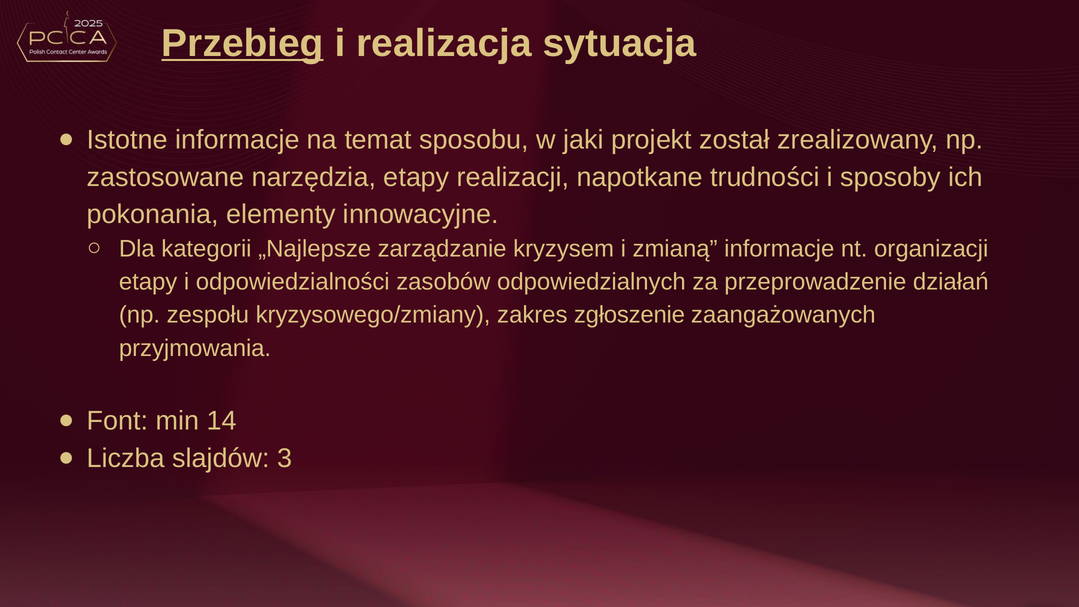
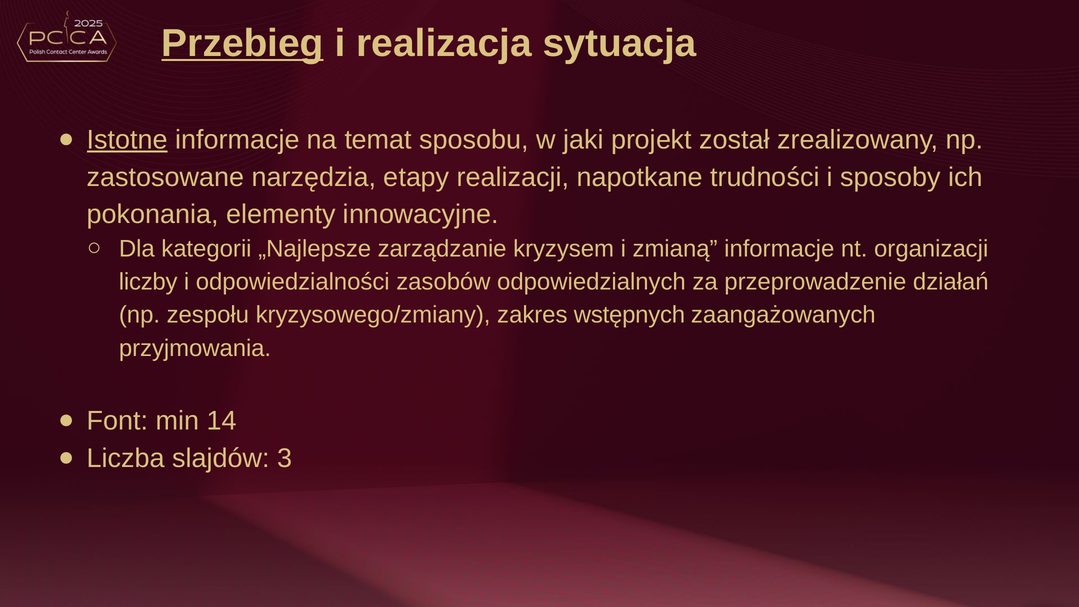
Istotne underline: none -> present (127, 140)
etapy: etapy -> liczby (148, 282)
zgłoszenie: zgłoszenie -> wstępnych (629, 315)
